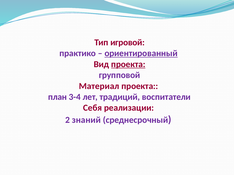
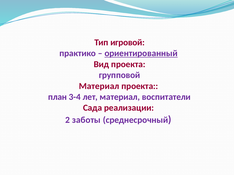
проекта underline: present -> none (128, 64)
лет традиций: традиций -> материал (120, 97)
Себя: Себя -> Сада (93, 108)
знаний: знаний -> заботы (86, 120)
